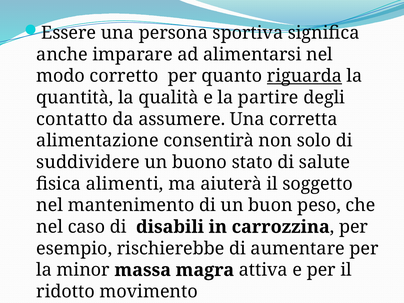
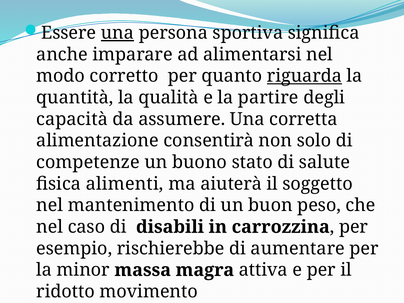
una underline: none -> present (117, 33)
contatto: contatto -> capacità (72, 119)
suddividere: suddividere -> competenze (88, 162)
